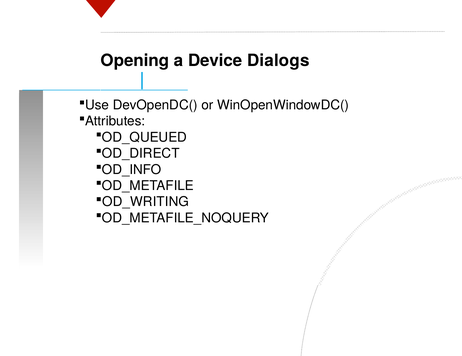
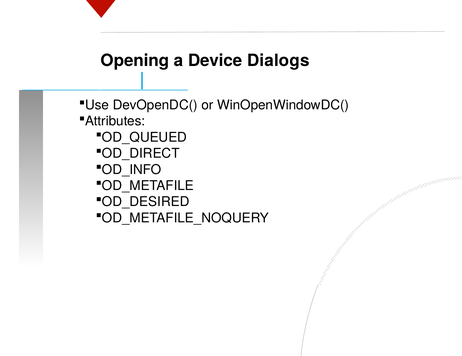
OD_WRITING: OD_WRITING -> OD_DESIRED (146, 202)
